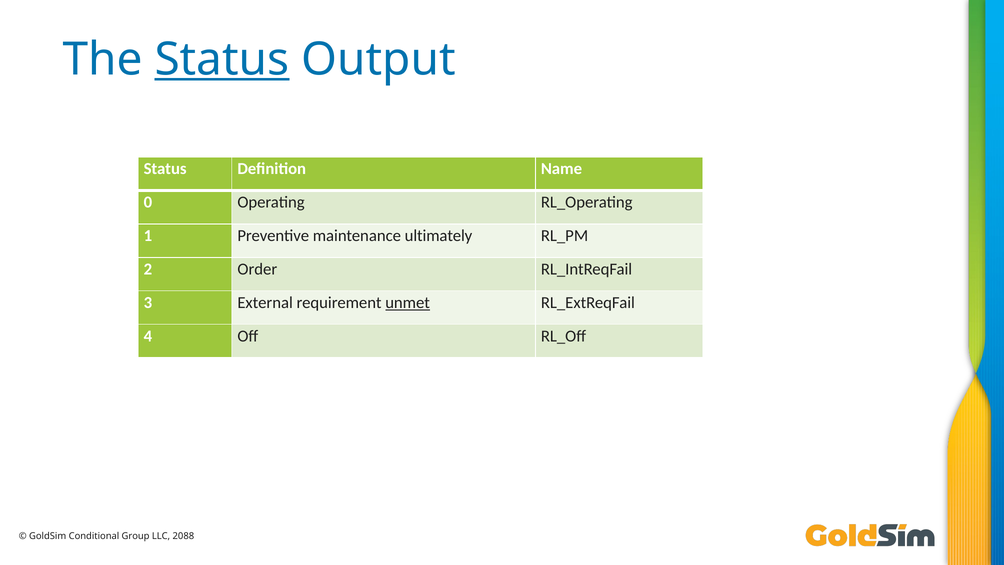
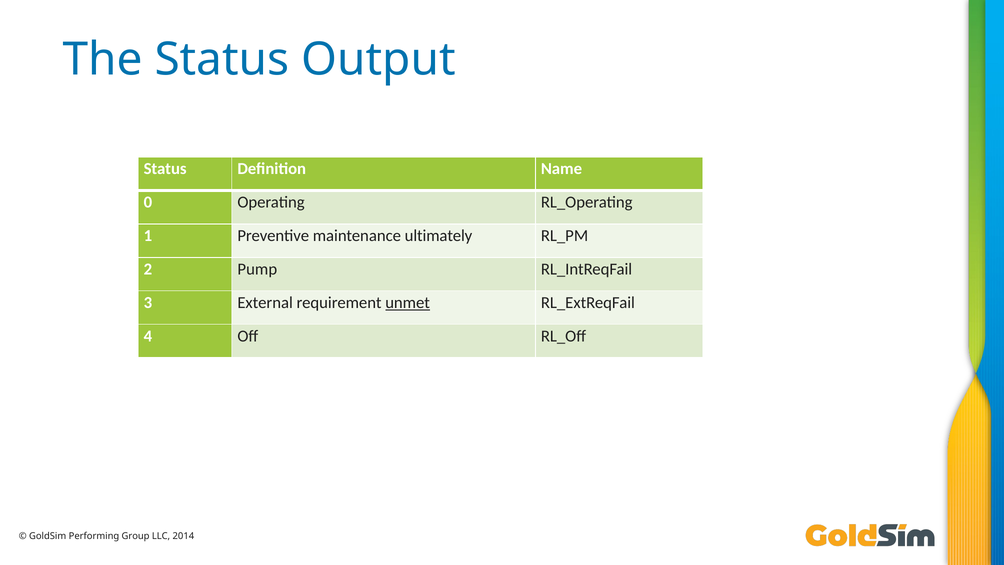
Status underline: present -> none (222, 59)
Order: Order -> Pump (257, 269)
Conditional: Conditional -> Performing (94, 536)
2088: 2088 -> 2014 (183, 536)
